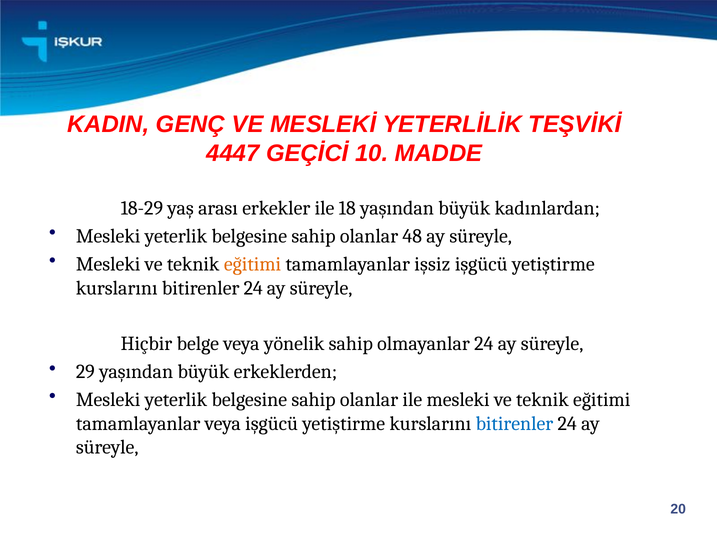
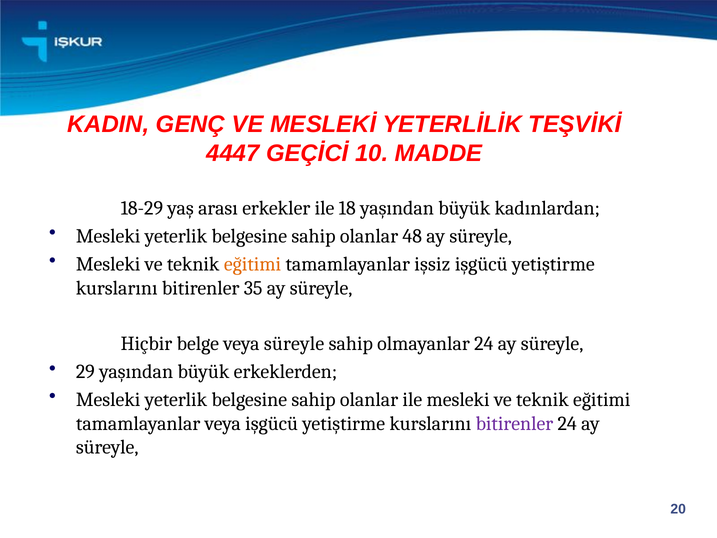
24: 24 -> 35 (253, 288)
veya yönelik: yönelik -> süreyle (294, 344)
bitirenler colour: blue -> purple (514, 423)
